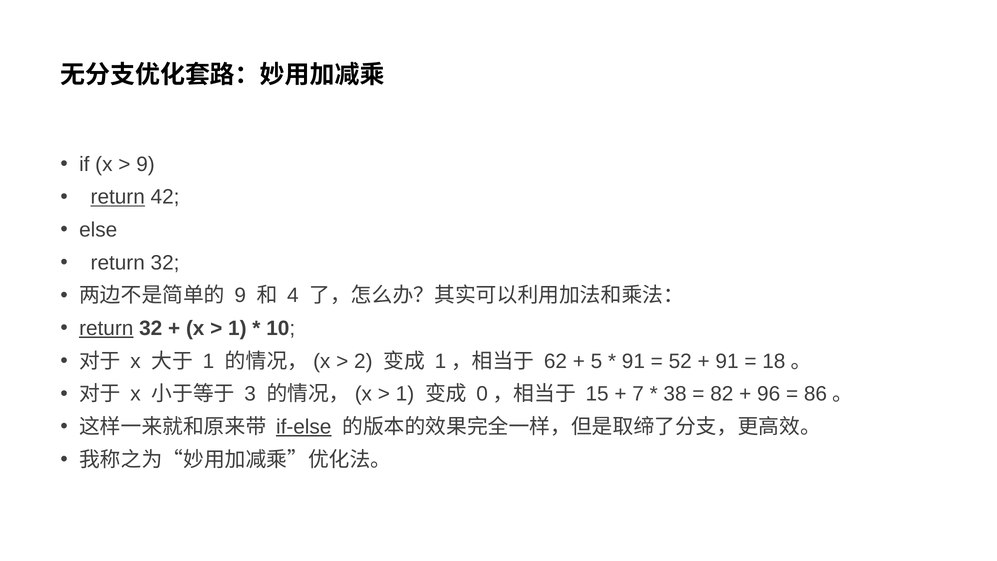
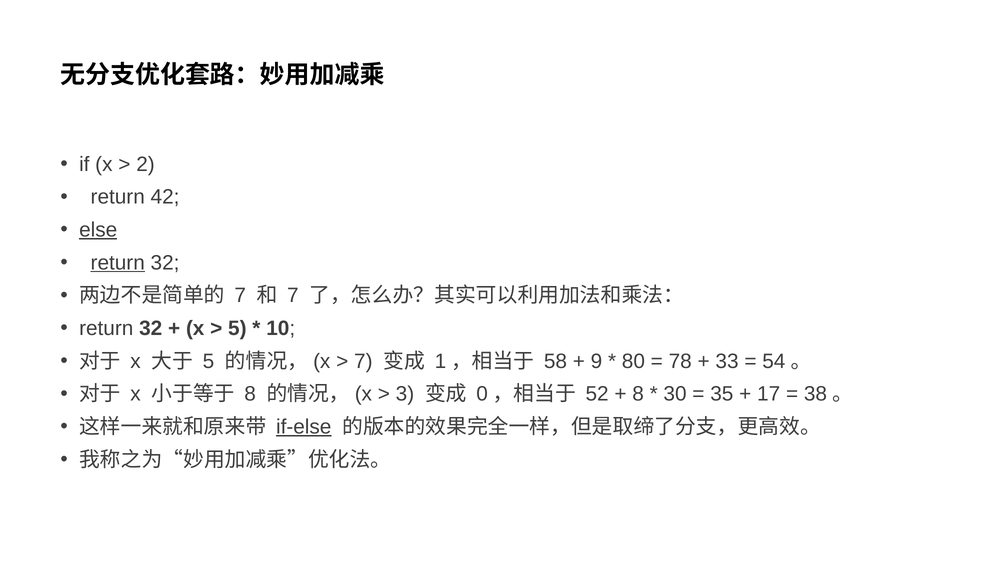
9: 9 -> 2 (146, 164)
return underline: present -> none (118, 197)
else underline: none -> present (98, 230)
return underline: none -> present (118, 263)
9: 9 -> 7 (240, 295)
4: 4 -> 7 (293, 295)
return underline: present -> none (106, 328)
1: 1 -> 5 (237, 328)
1: 1 -> 5 (208, 361)
2: 2 -> 7 (363, 361)
62: 62 -> 58 (555, 361)
5: 5 -> 9 (597, 361)
91: 91 -> 80 (633, 361)
52: 52 -> 78 (680, 361)
91: 91 -> 33 (727, 361)
18: 18 -> 54 (774, 361)
3: 3 -> 8 (250, 394)
1: 1 -> 3 (405, 394)
15: 15 -> 52 (597, 394)
7: 7 -> 8 (638, 394)
38: 38 -> 30 (675, 394)
82: 82 -> 35 (722, 394)
96: 96 -> 17 (769, 394)
86: 86 -> 38 (815, 394)
